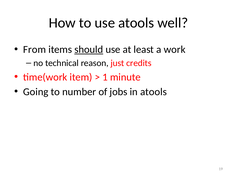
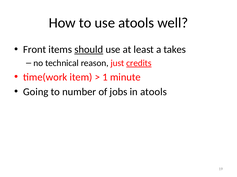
From: From -> Front (35, 50)
work: work -> takes (175, 50)
credits underline: none -> present (139, 63)
